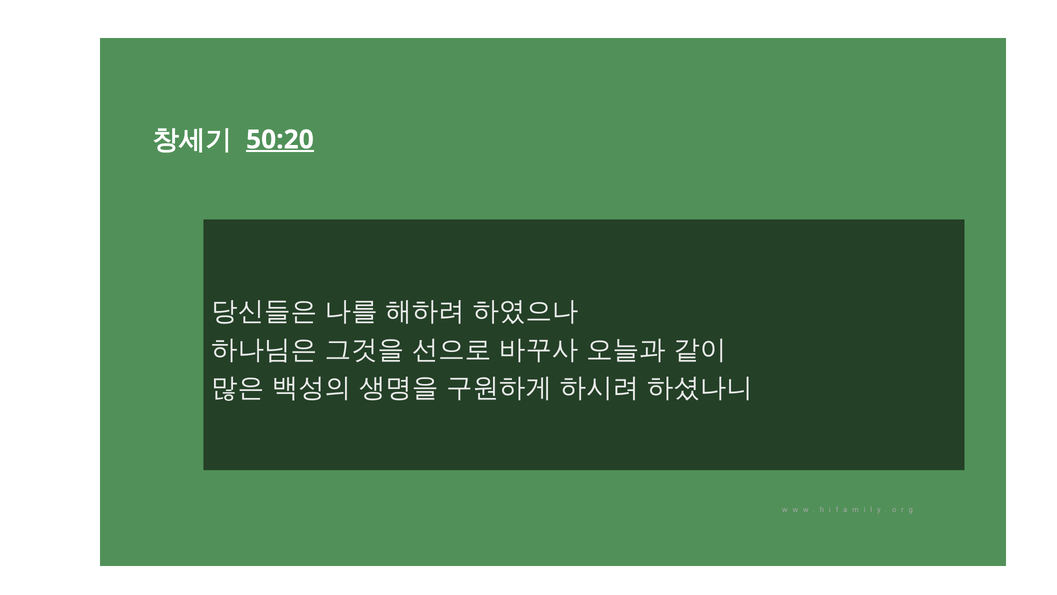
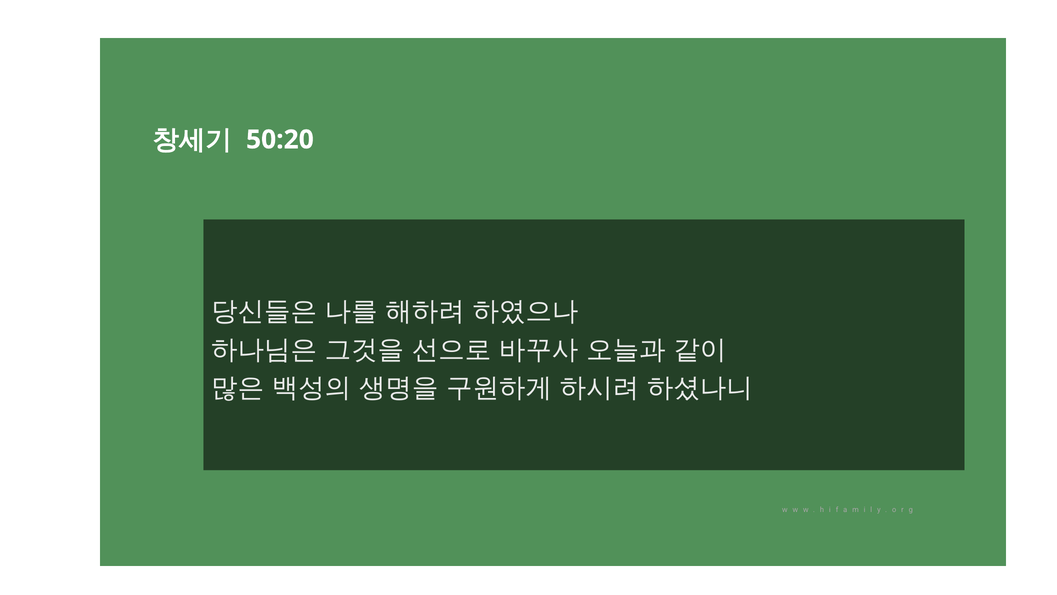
50:20 underline: present -> none (280, 140)
